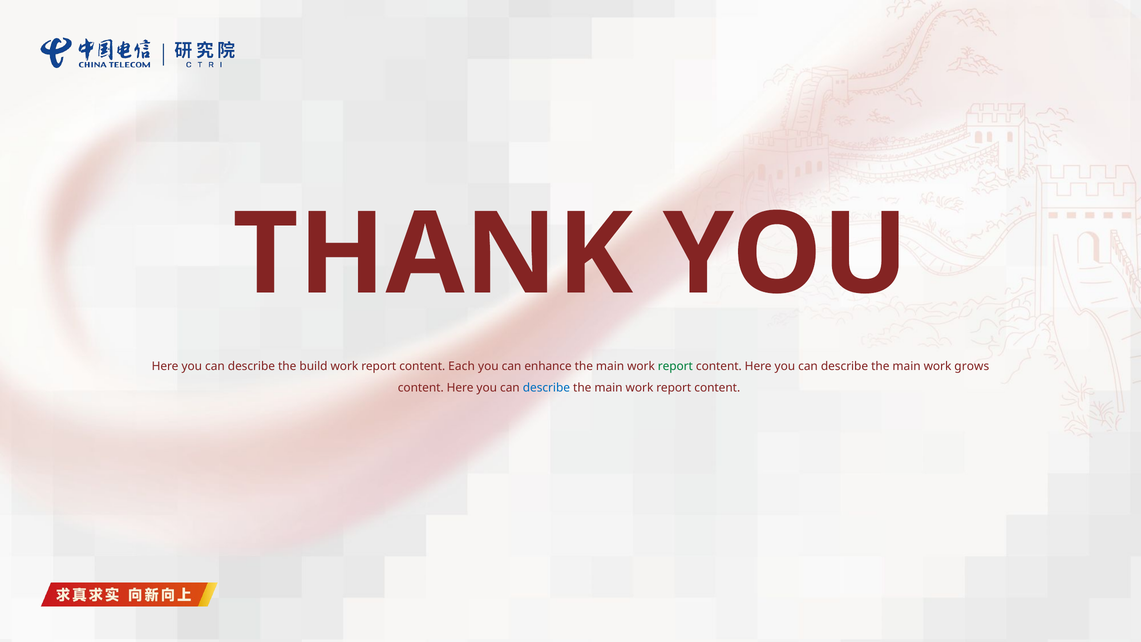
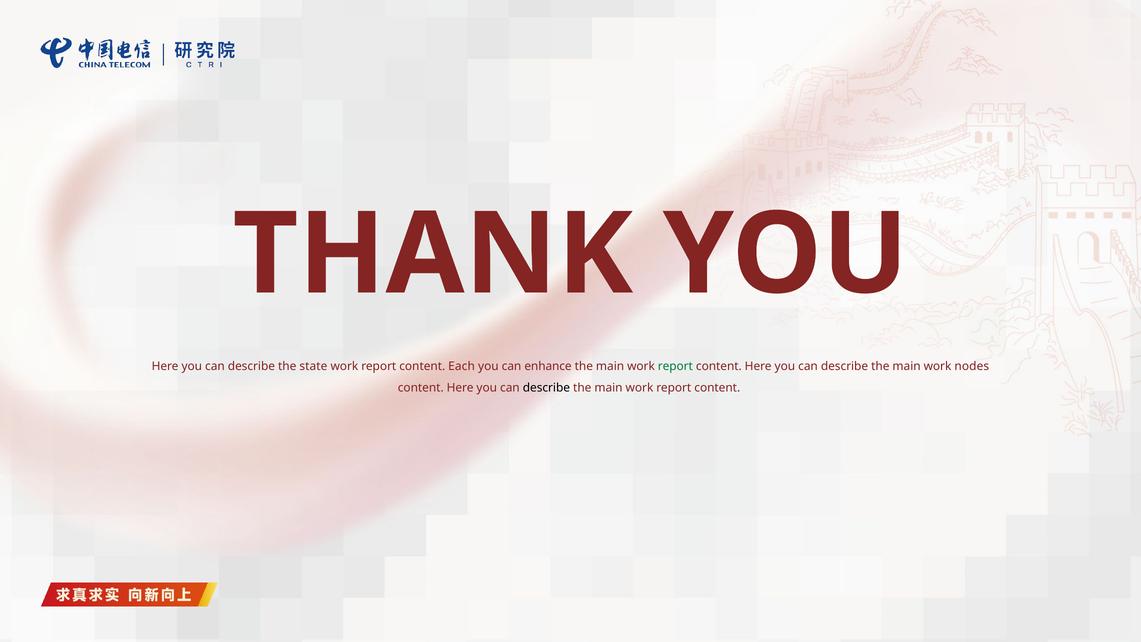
build: build -> state (313, 366)
grows: grows -> nodes (972, 366)
describe colour: blue -> black (546, 388)
